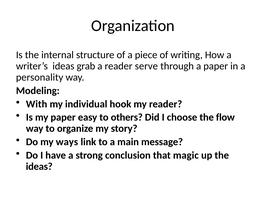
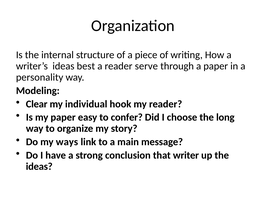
grab: grab -> best (86, 66)
With: With -> Clear (37, 104)
others: others -> confer (127, 117)
flow: flow -> long (225, 117)
magic: magic -> writer (186, 155)
